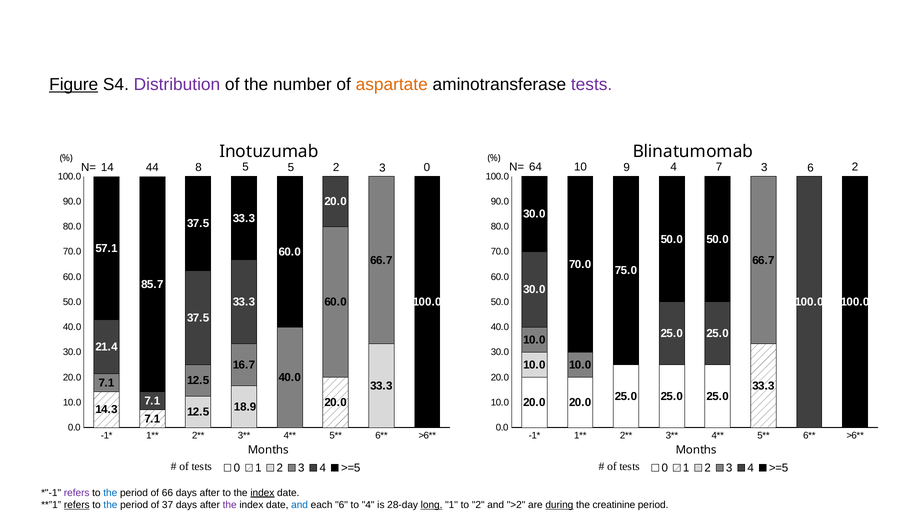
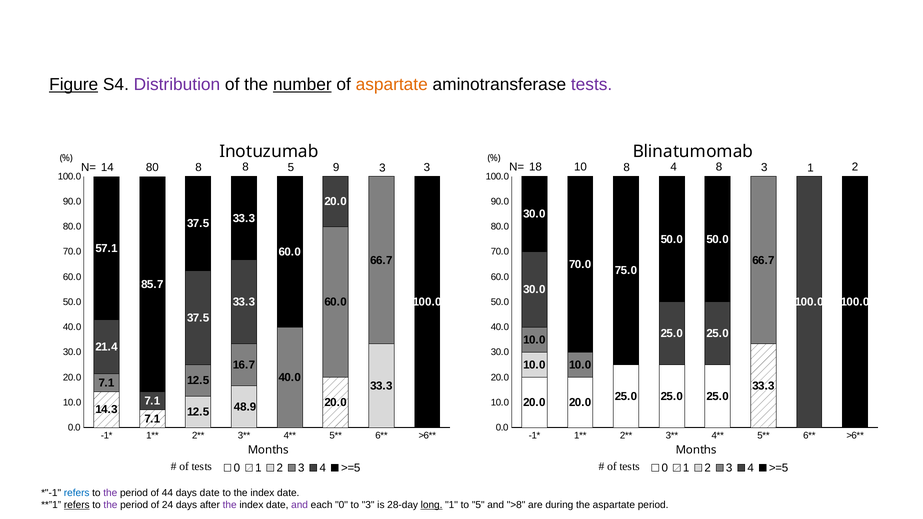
number underline: none -> present (302, 85)
44: 44 -> 80 (152, 167)
8 5: 5 -> 8 (246, 167)
5 2: 2 -> 9 (336, 168)
3 0: 0 -> 3 (427, 167)
64: 64 -> 18 (535, 167)
10 9: 9 -> 8 (627, 167)
4 7: 7 -> 8 (719, 167)
3 6: 6 -> 1 (810, 168)
18.9: 18.9 -> 48.9 (245, 407)
refers colour: purple -> blue (77, 493)
the colour: blue -> purple (110, 493)
66: 66 -> 44 (167, 493)
after: after -> date (210, 493)
index underline: present -> none (262, 493)
the colour: blue -> purple (110, 505)
37: 37 -> 24 (168, 505)
and colour: blue -> purple (300, 505)
each 6: 6 -> 0 (342, 505)
to 4: 4 -> 3 (368, 505)
to 2: 2 -> 5 (478, 505)
>2: >2 -> >8 (516, 505)
during underline: present -> none (559, 505)
the creatinine: creatinine -> aspartate (614, 505)
